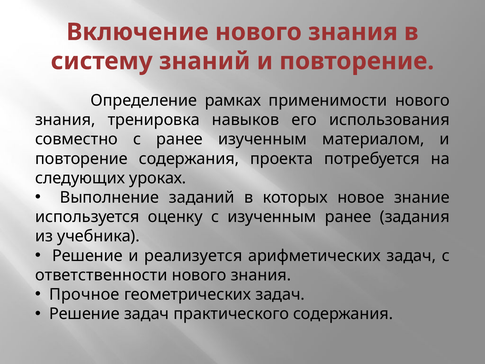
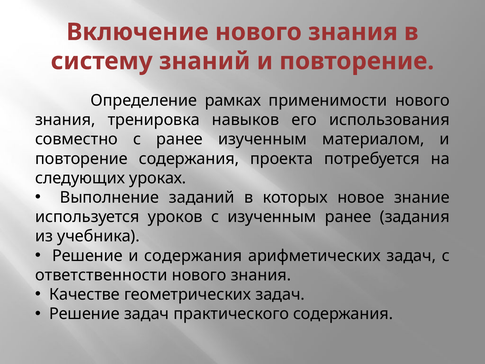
оценку: оценку -> уроков (175, 217)
и реализуется: реализуется -> содержания (193, 256)
Прочное: Прочное -> Качестве (84, 294)
